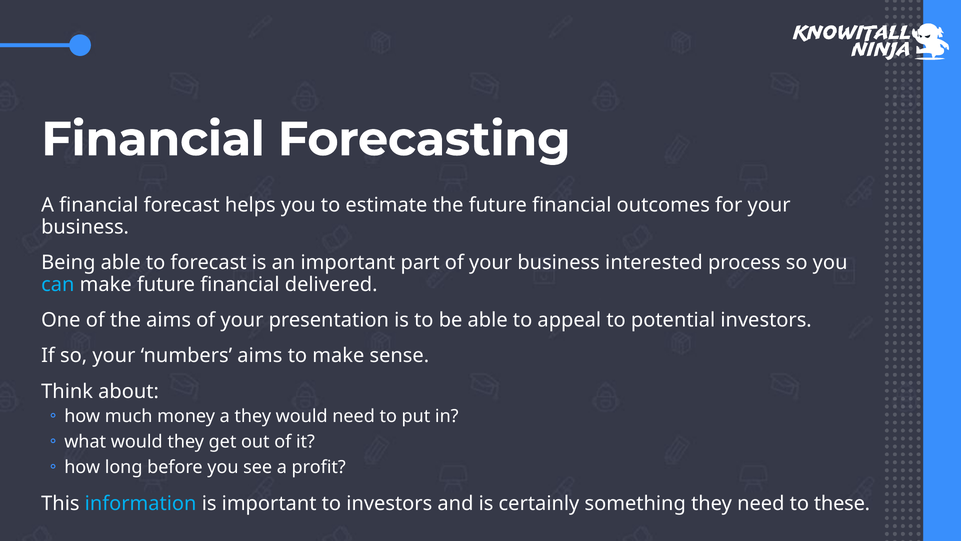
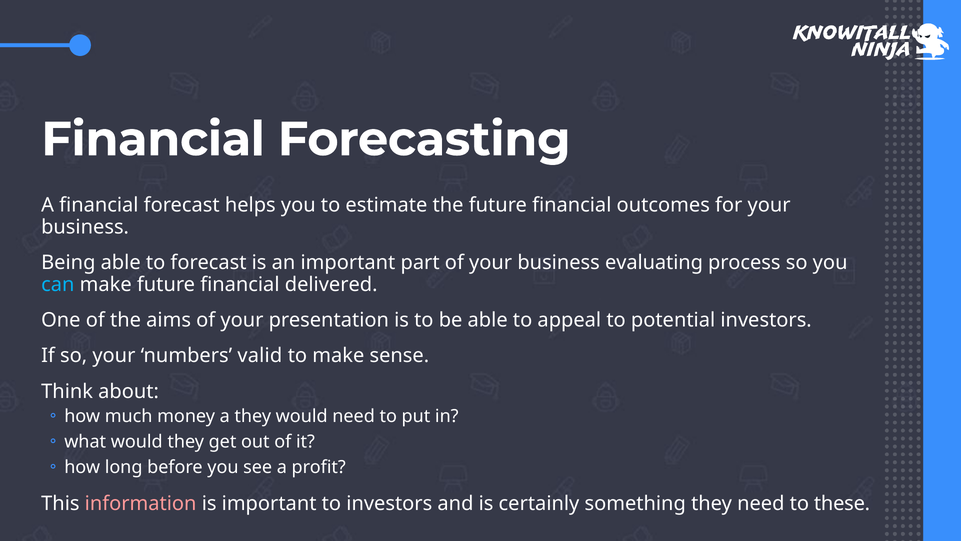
interested: interested -> evaluating (654, 263)
numbers aims: aims -> valid (260, 355)
information colour: light blue -> pink (141, 503)
